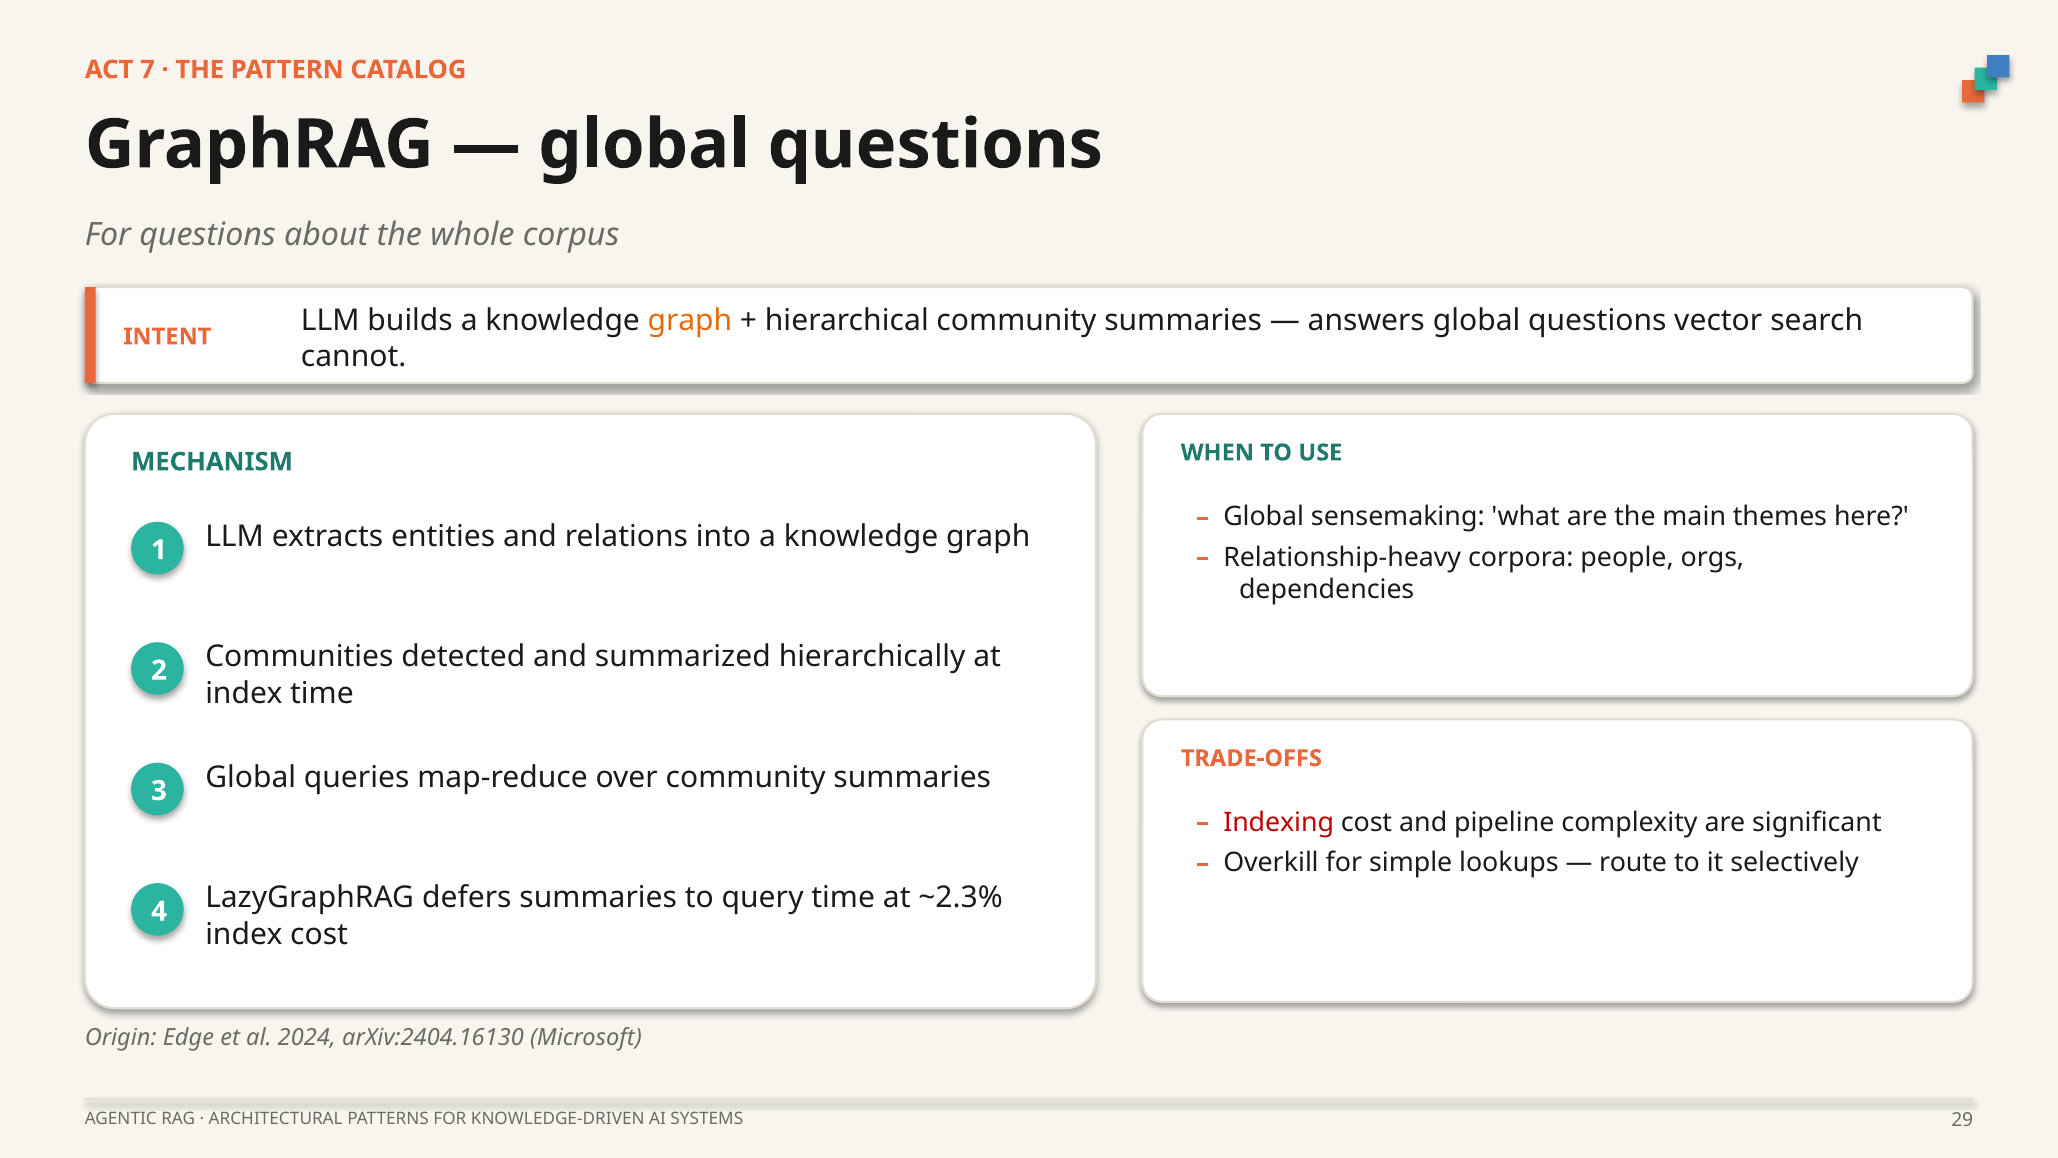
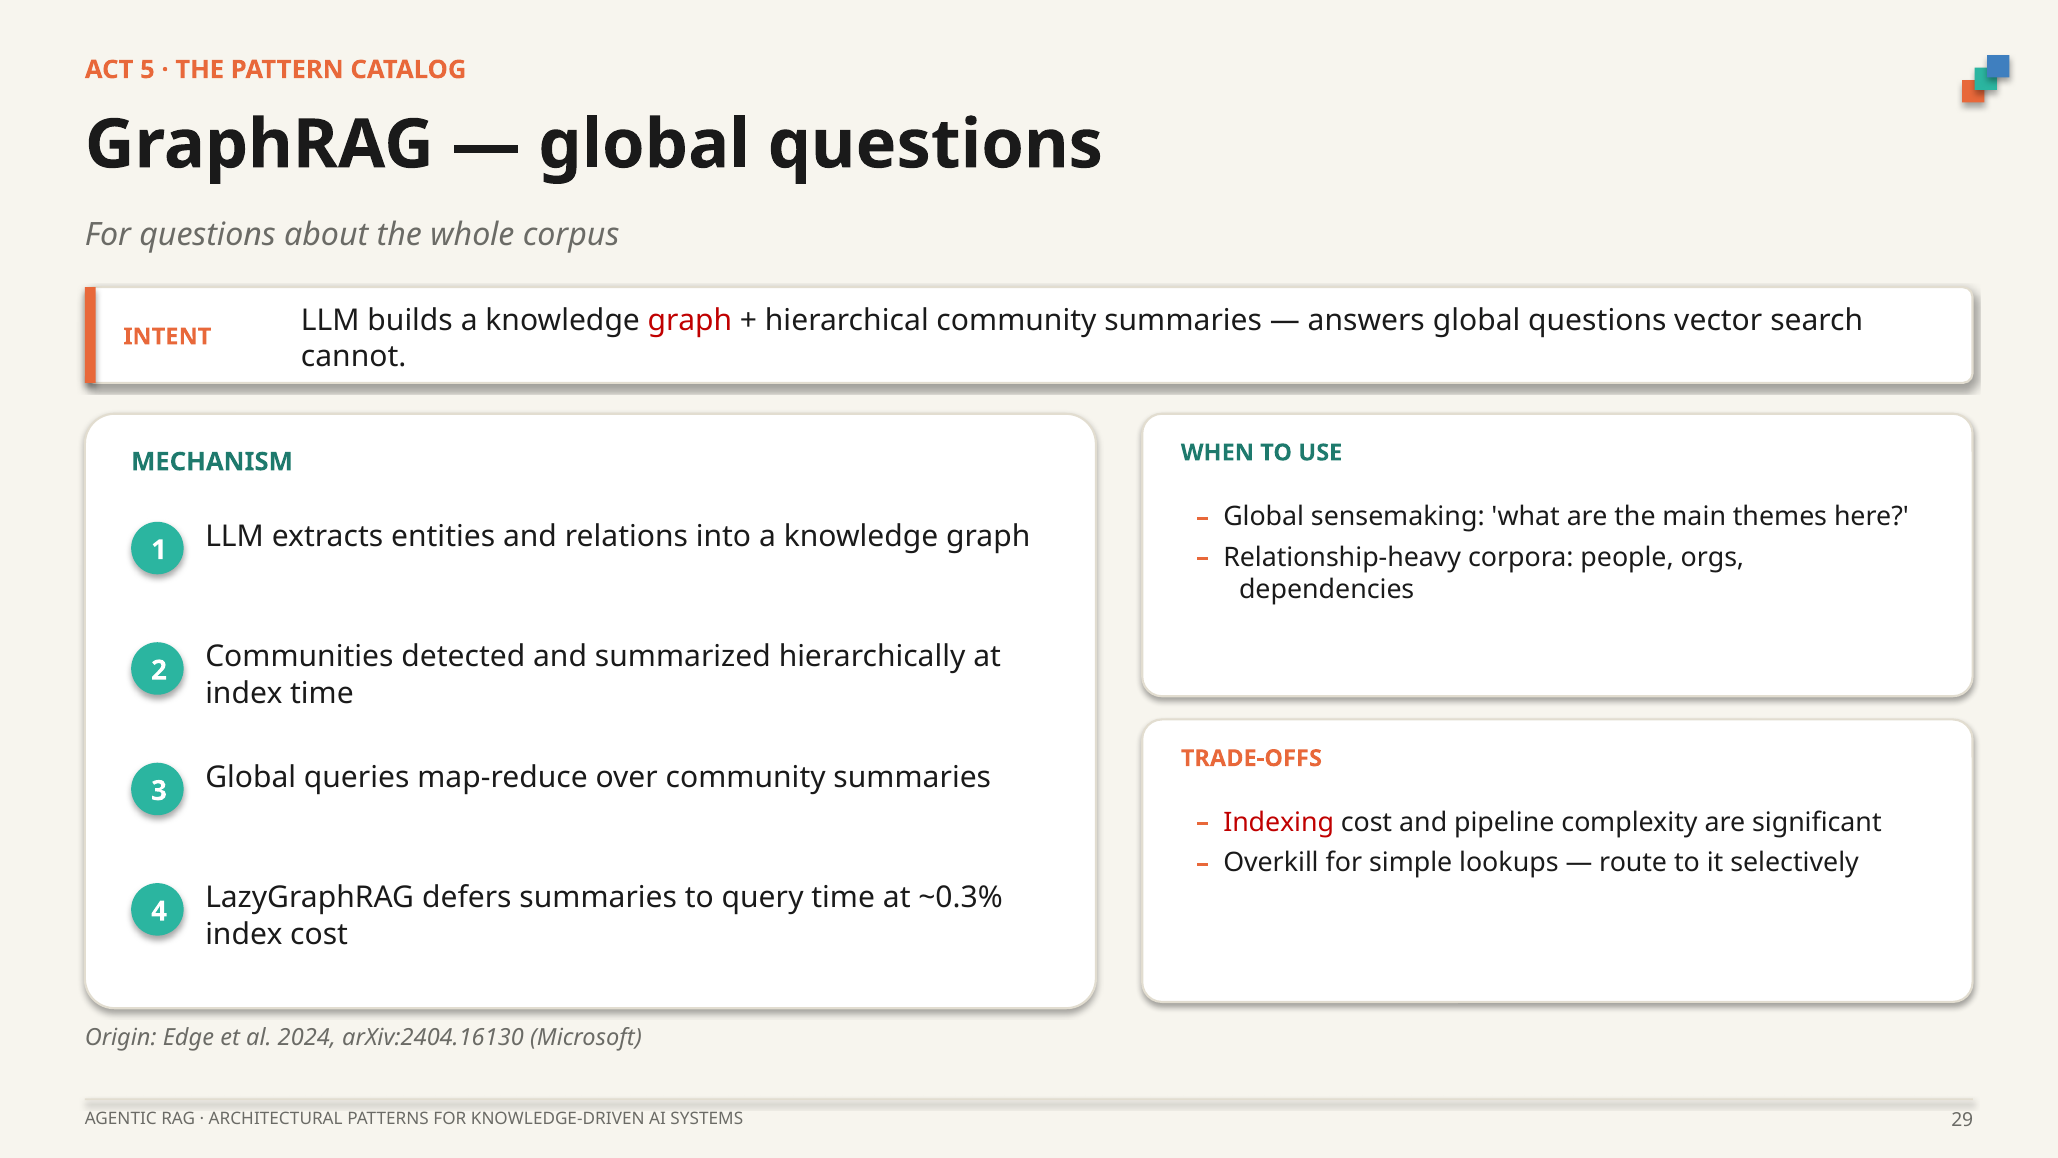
7: 7 -> 5 (147, 70)
graph colour: orange -> red (690, 320)
~2.3%: ~2.3% -> ~0.3% (961, 897)
